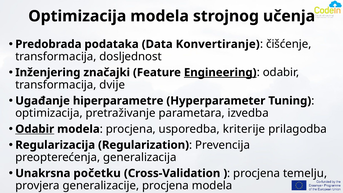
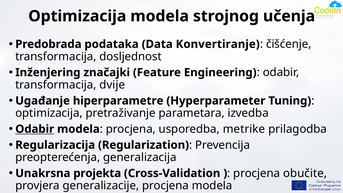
Engineering underline: present -> none (220, 72)
kriterije: kriterije -> metrike (244, 129)
početku: početku -> projekta (97, 173)
temelju: temelju -> obučite (305, 173)
